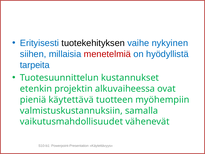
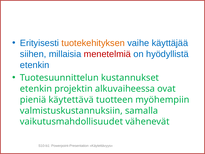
tuotekehityksen colour: black -> orange (93, 43)
nykyinen: nykyinen -> käyttäjää (170, 43)
tarpeita: tarpeita -> etenkin (35, 65)
